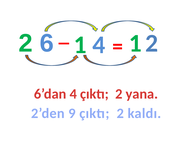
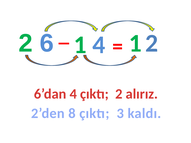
yana: yana -> alırız (142, 94)
9: 9 -> 8 (72, 114)
2: 2 -> 3 (120, 114)
